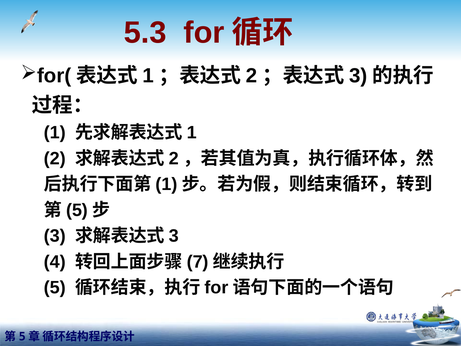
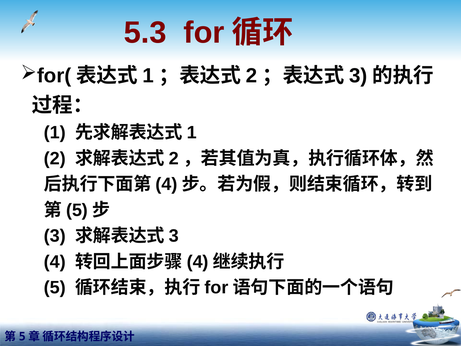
1: 1 -> 4 (167, 184)
7: 7 -> 4 (198, 262)
